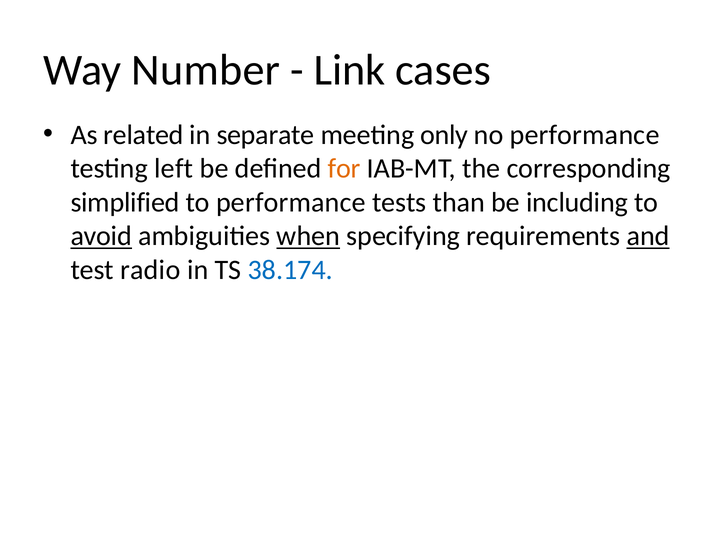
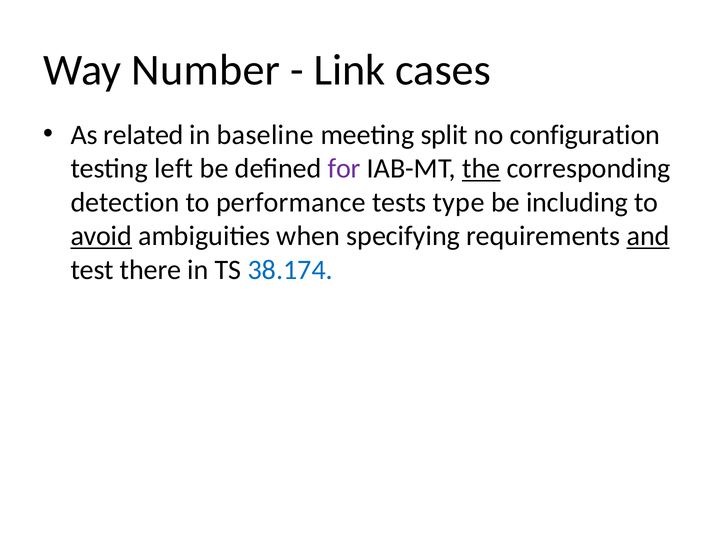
separate: separate -> baseline (265, 135)
only: only -> split (444, 135)
no performance: performance -> configuration (585, 135)
for colour: orange -> purple (344, 168)
the underline: none -> present (481, 168)
simplified: simplified -> detection (125, 202)
than: than -> type (459, 202)
when underline: present -> none (308, 236)
radio: radio -> there (151, 270)
